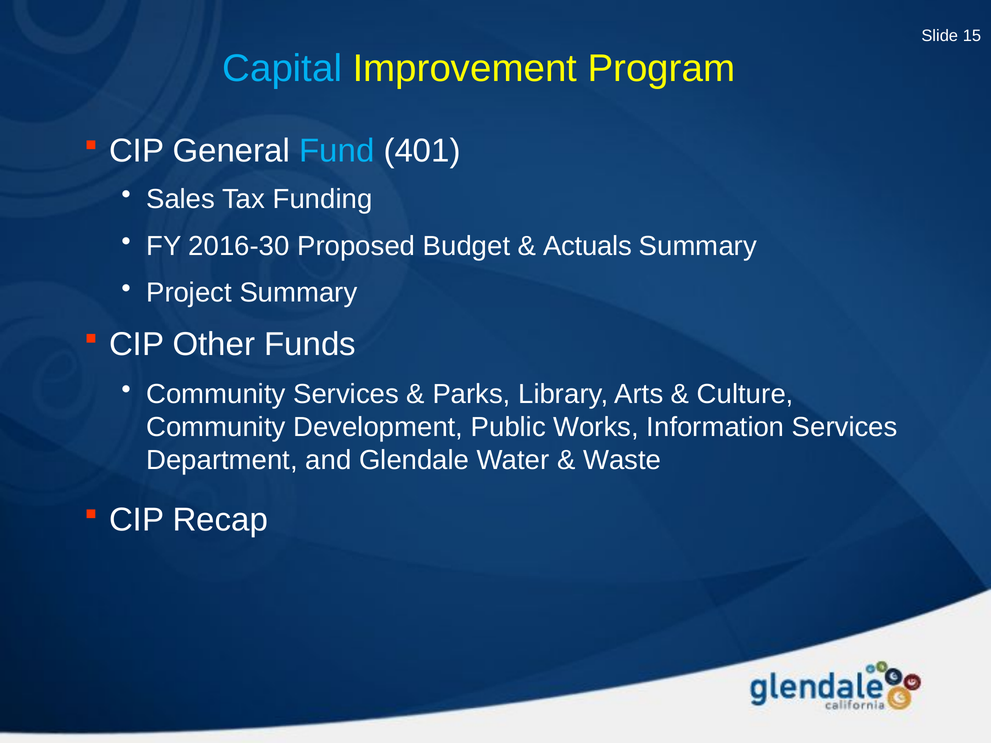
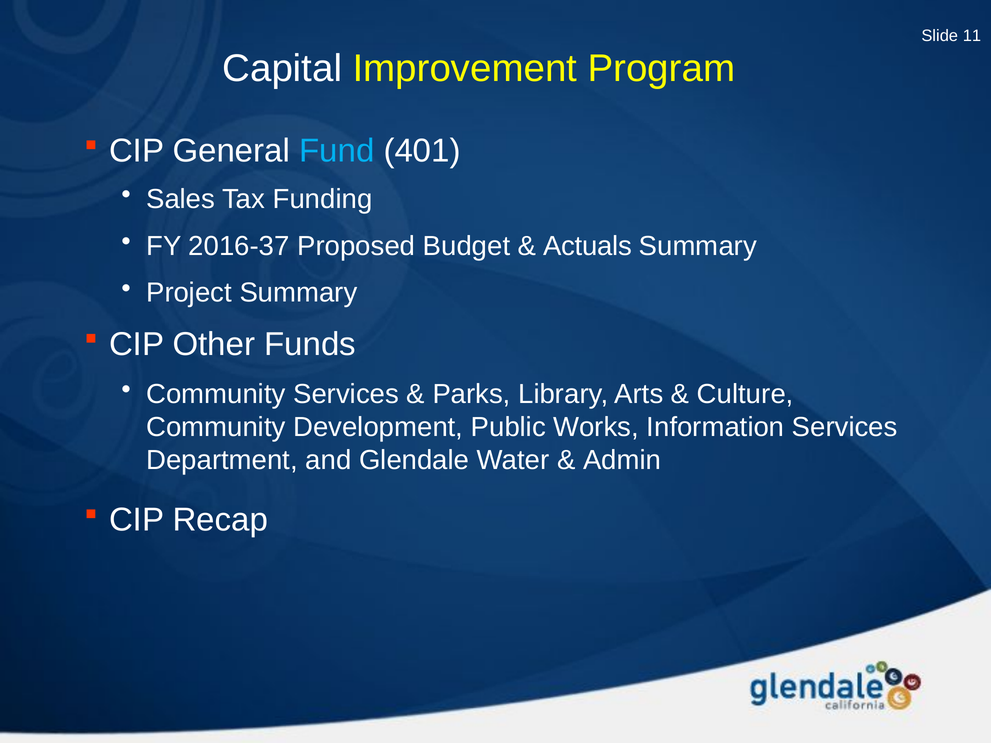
15: 15 -> 11 (972, 36)
Capital colour: light blue -> white (282, 69)
2016-30: 2016-30 -> 2016-37 (239, 246)
Waste: Waste -> Admin (622, 460)
